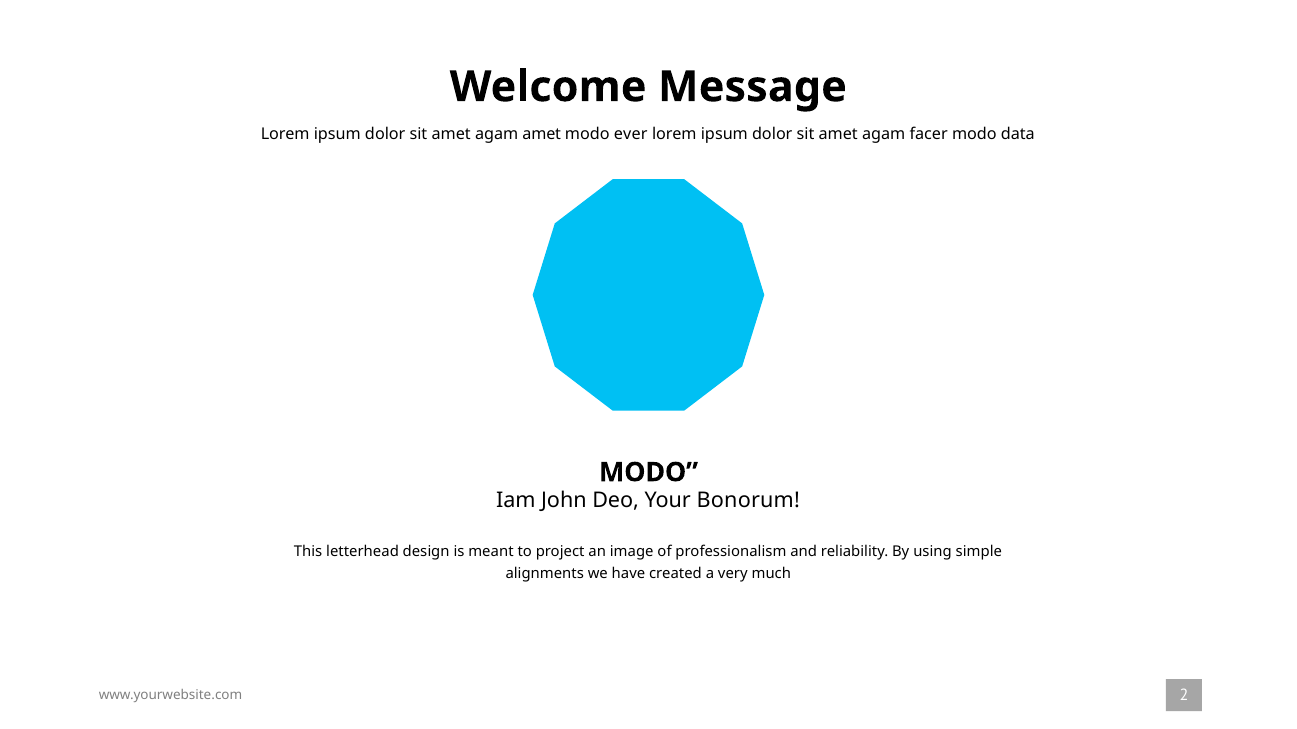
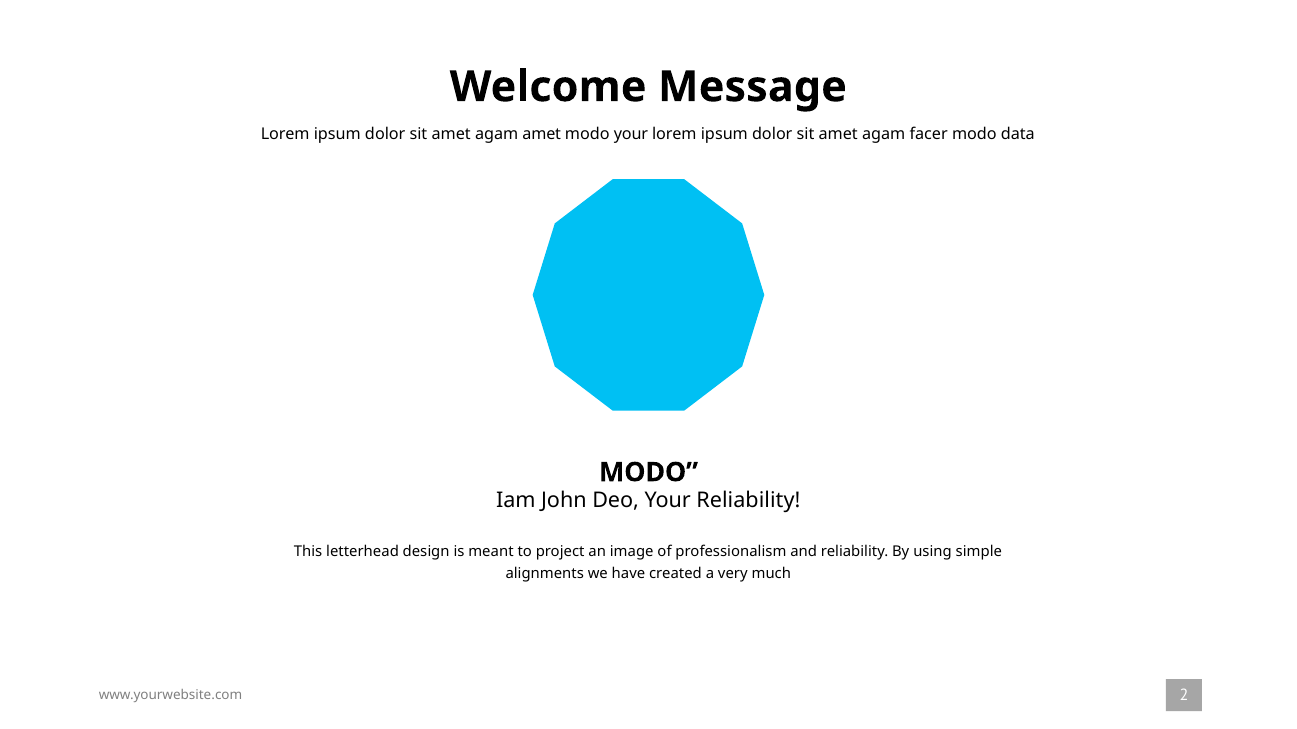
modo ever: ever -> your (631, 134)
Your Bonorum: Bonorum -> Reliability (748, 501)
